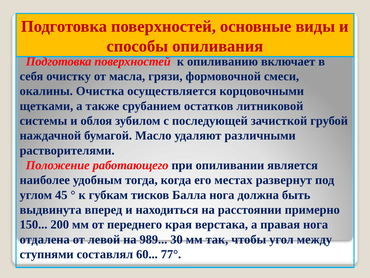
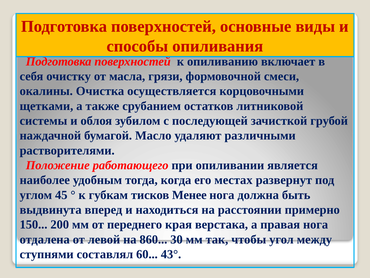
Балла: Балла -> Менее (189, 195)
989: 989 -> 860 (153, 239)
77°: 77° -> 43° (171, 254)
